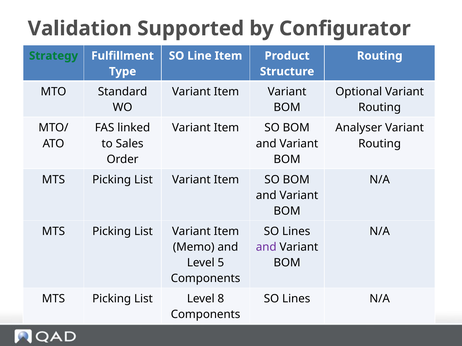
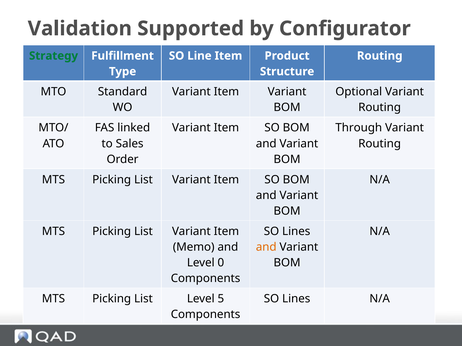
Analyser: Analyser -> Through (359, 128)
and colour: purple -> orange (266, 247)
5: 5 -> 0 (221, 263)
8: 8 -> 5 (221, 299)
